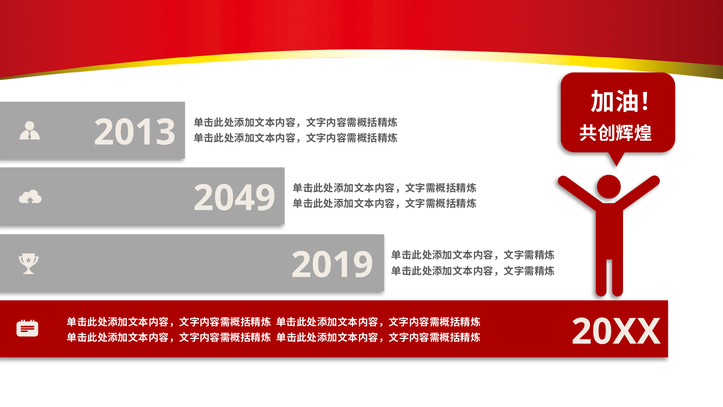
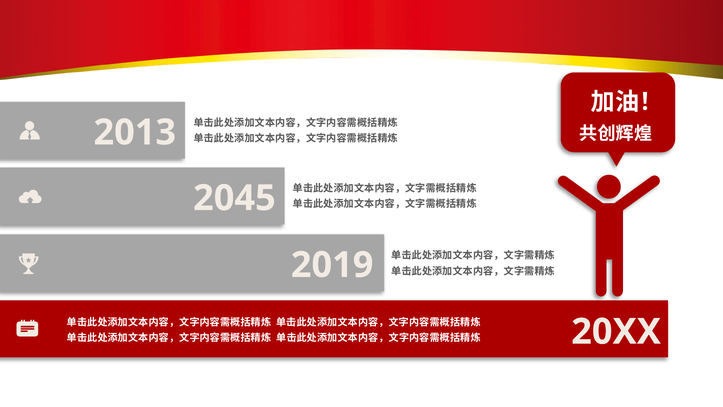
2049: 2049 -> 2045 (234, 198)
